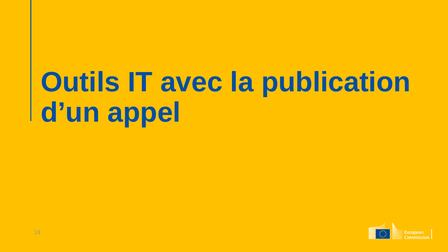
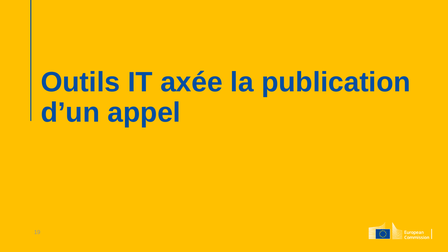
avec: avec -> axée (192, 82)
